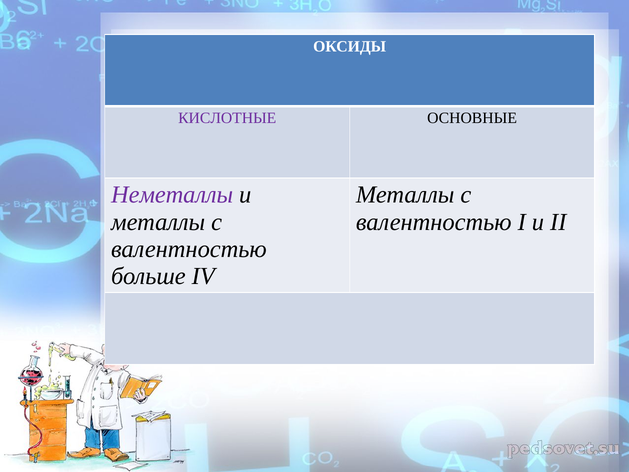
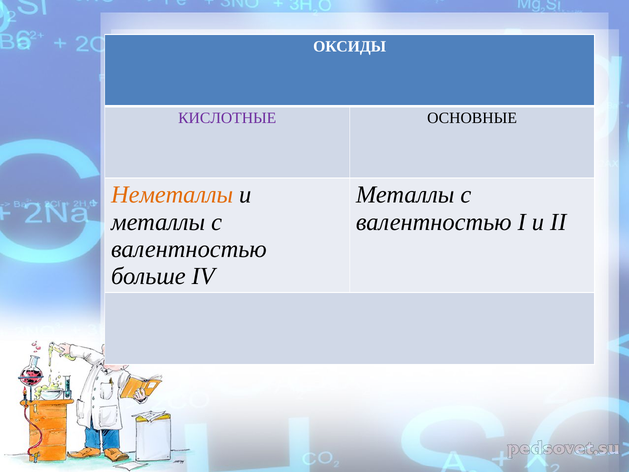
Неметаллы colour: purple -> orange (172, 195)
